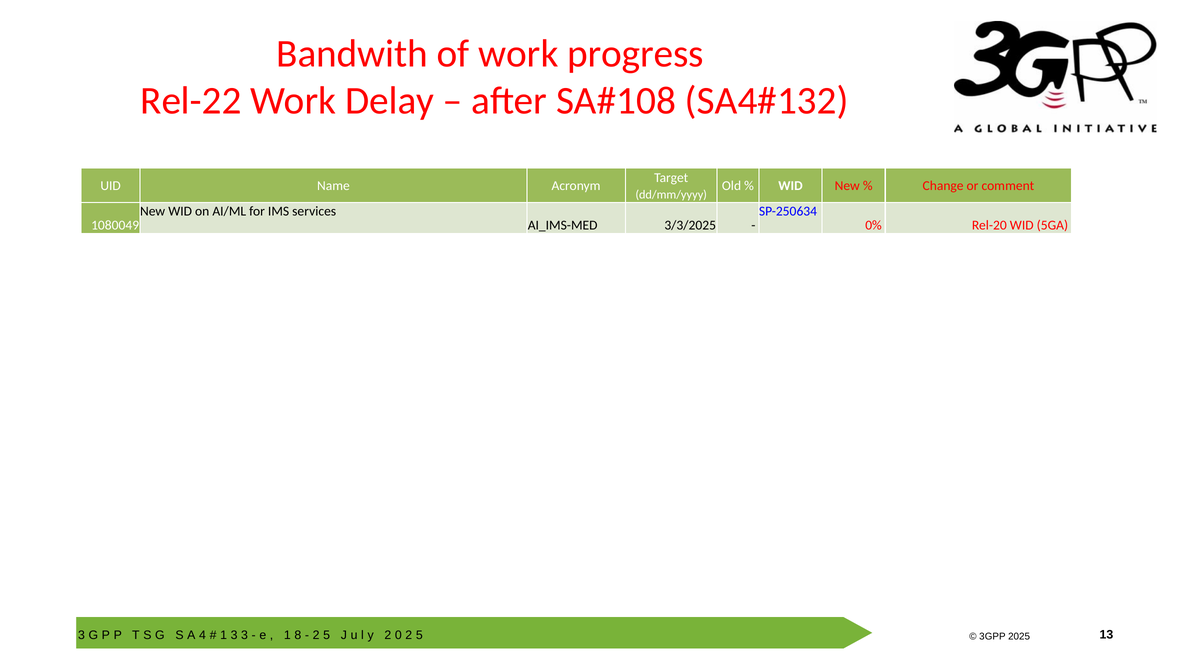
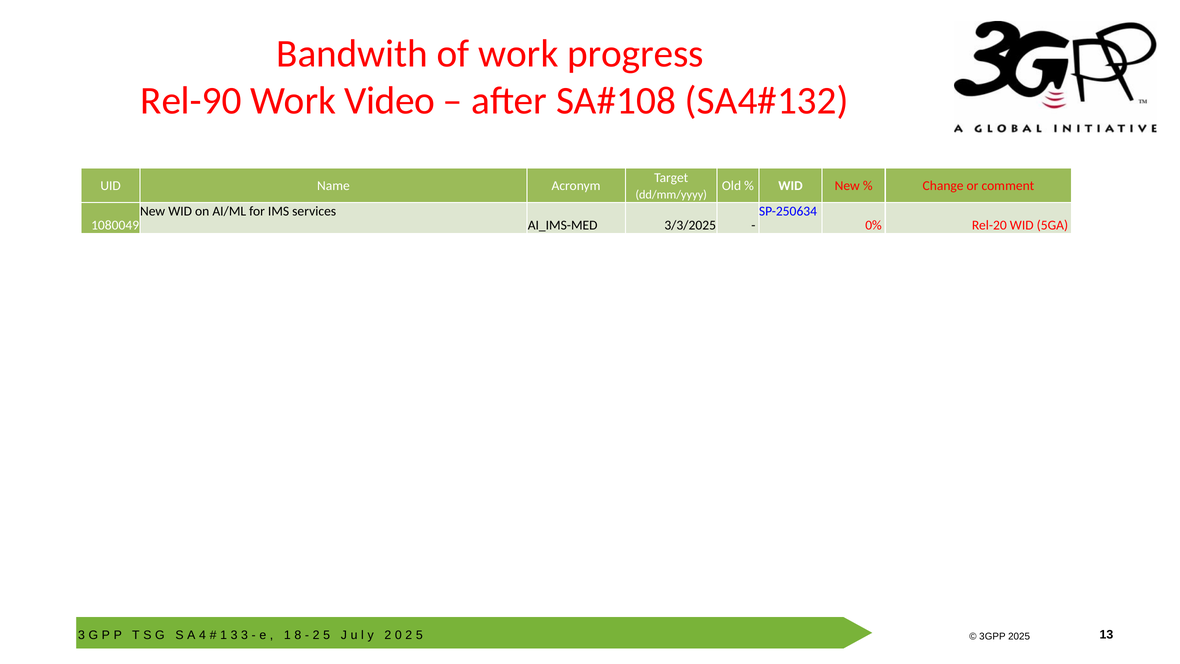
Rel-22: Rel-22 -> Rel-90 (191, 101)
Delay: Delay -> Video (390, 101)
